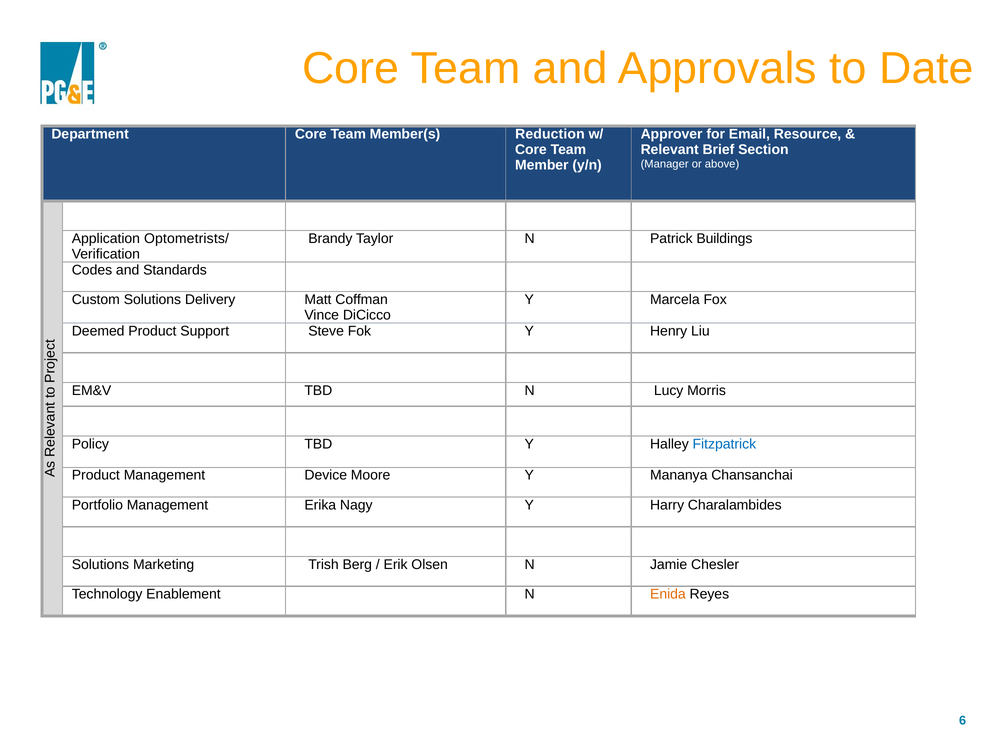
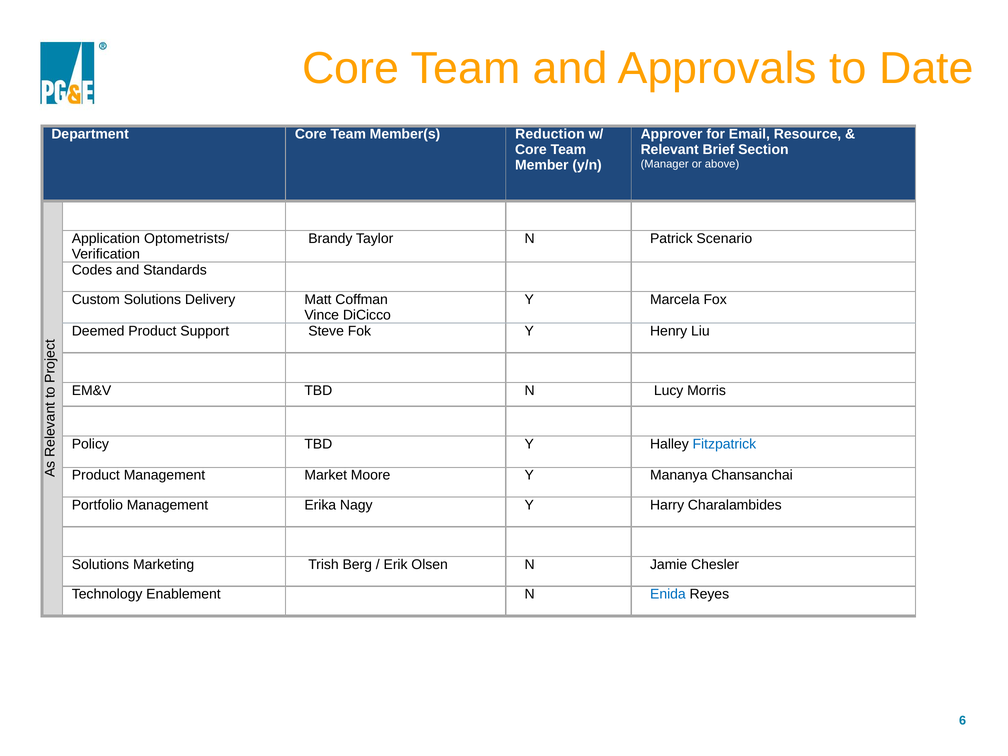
Buildings: Buildings -> Scenario (724, 239)
Device: Device -> Market (326, 475)
Enida colour: orange -> blue (668, 594)
